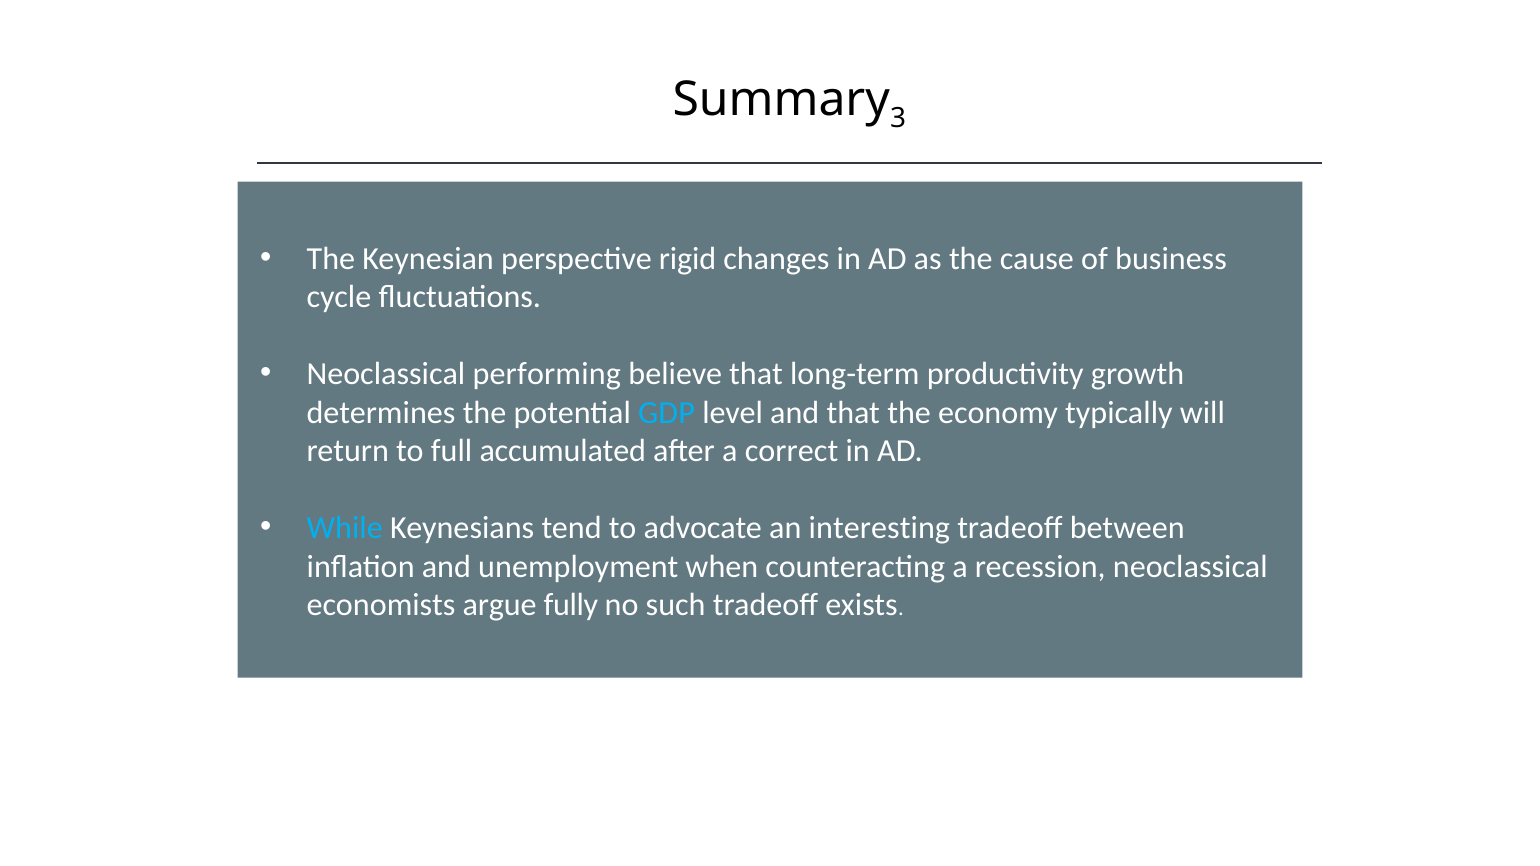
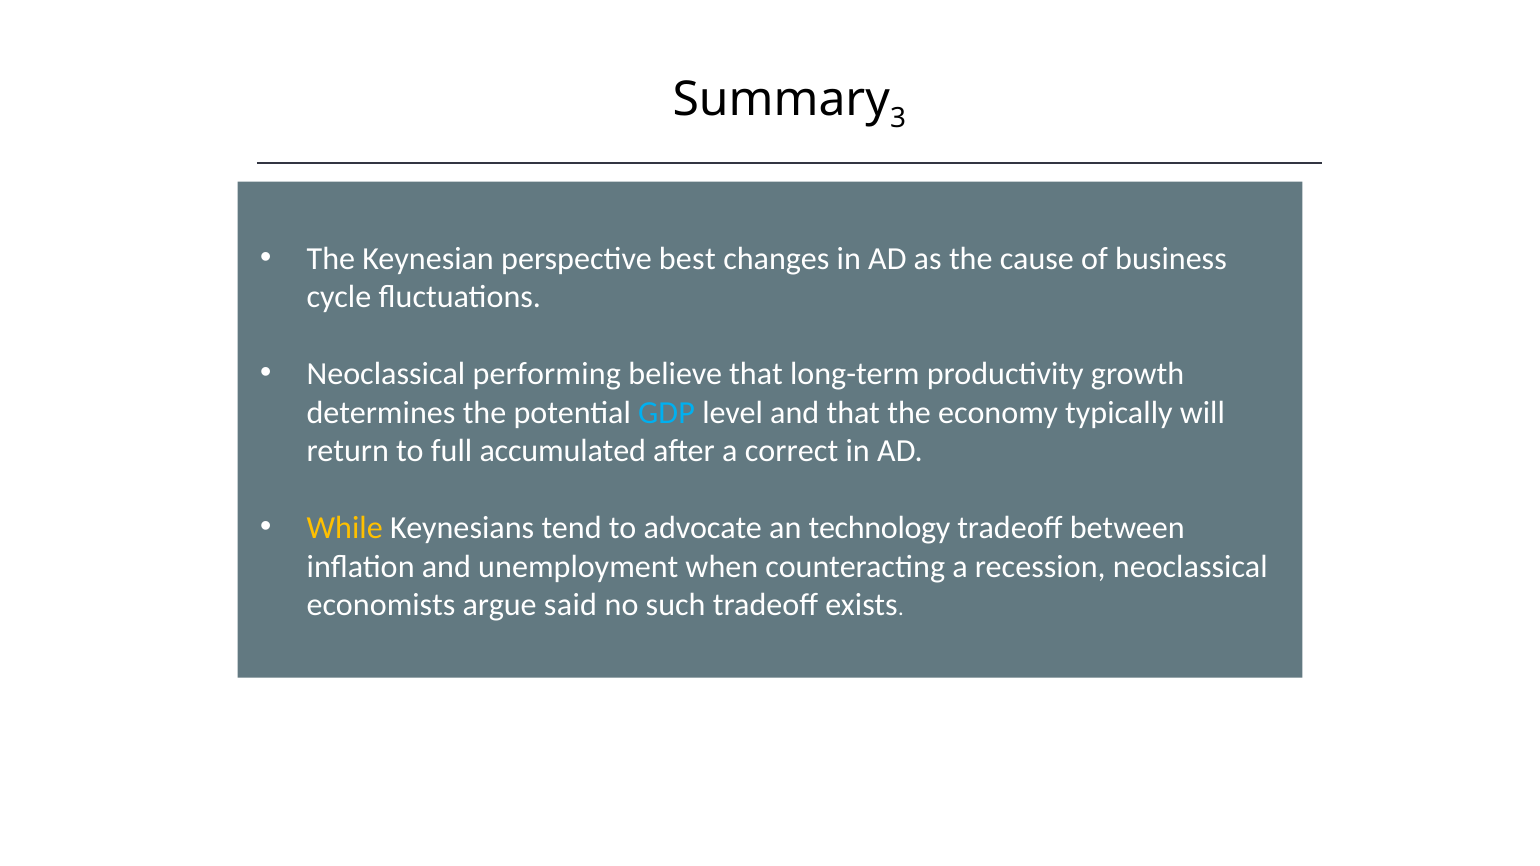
rigid: rigid -> best (687, 259)
While colour: light blue -> yellow (345, 528)
interesting: interesting -> technology (880, 528)
fully: fully -> said (571, 605)
